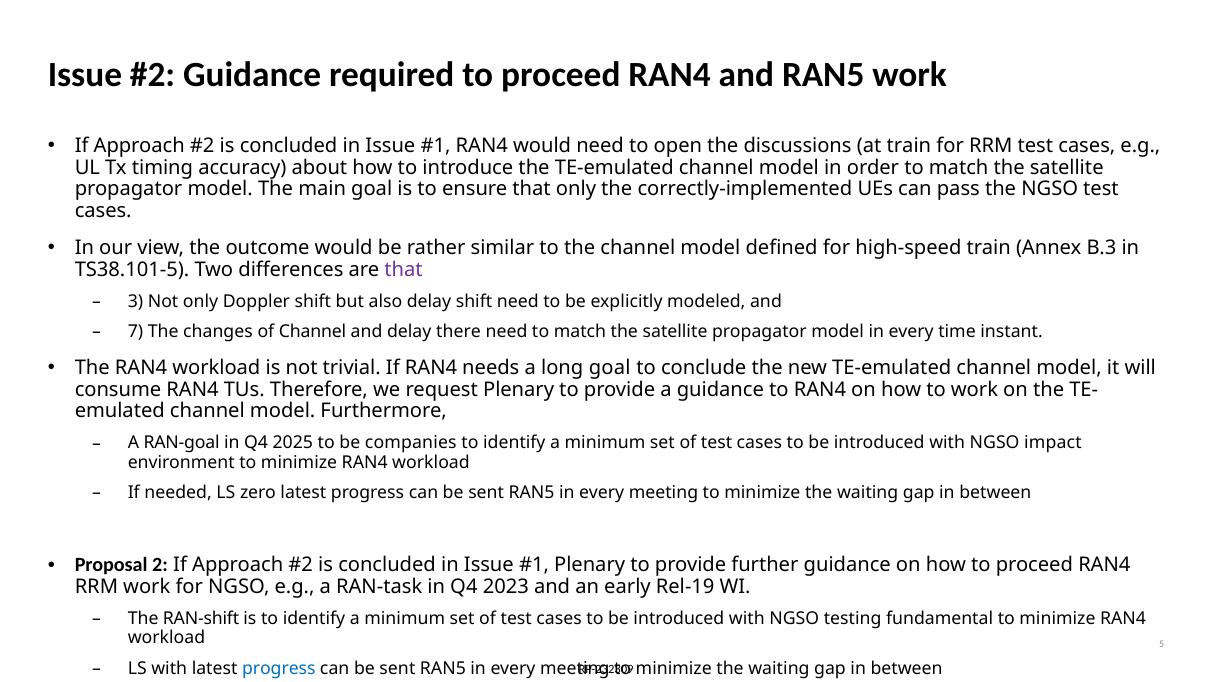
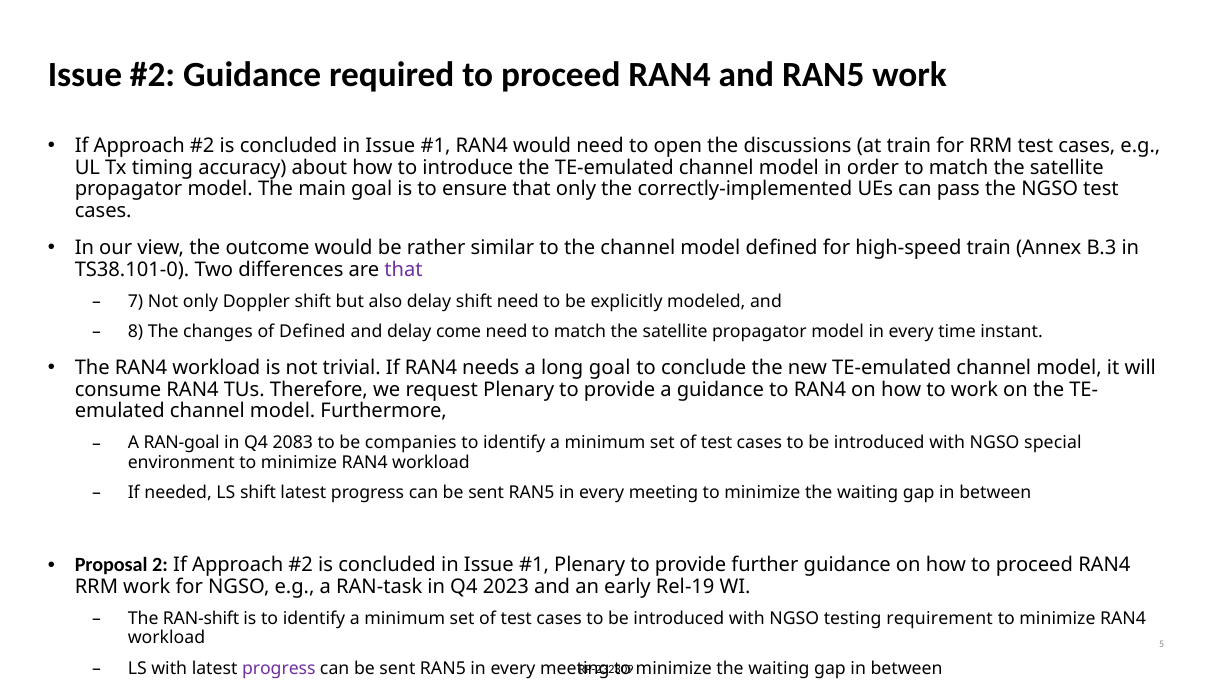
TS38.101-5: TS38.101-5 -> TS38.101-0 (132, 270)
3: 3 -> 7 (135, 301)
7: 7 -> 8 (135, 332)
of Channel: Channel -> Defined (312, 332)
there: there -> come (459, 332)
2025: 2025 -> 2083 (293, 443)
impact: impact -> special (1053, 443)
LS zero: zero -> shift (258, 492)
fundamental: fundamental -> requirement (940, 619)
progress colour: blue -> purple (279, 668)
